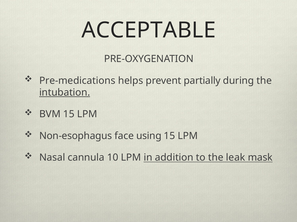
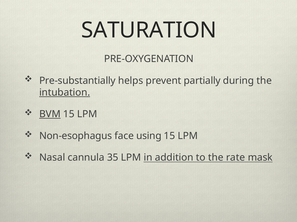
ACCEPTABLE: ACCEPTABLE -> SATURATION (149, 30)
Pre-medications: Pre-medications -> Pre-substantially (77, 81)
BVM underline: none -> present (50, 114)
10: 10 -> 35 (113, 158)
leak: leak -> rate (236, 158)
